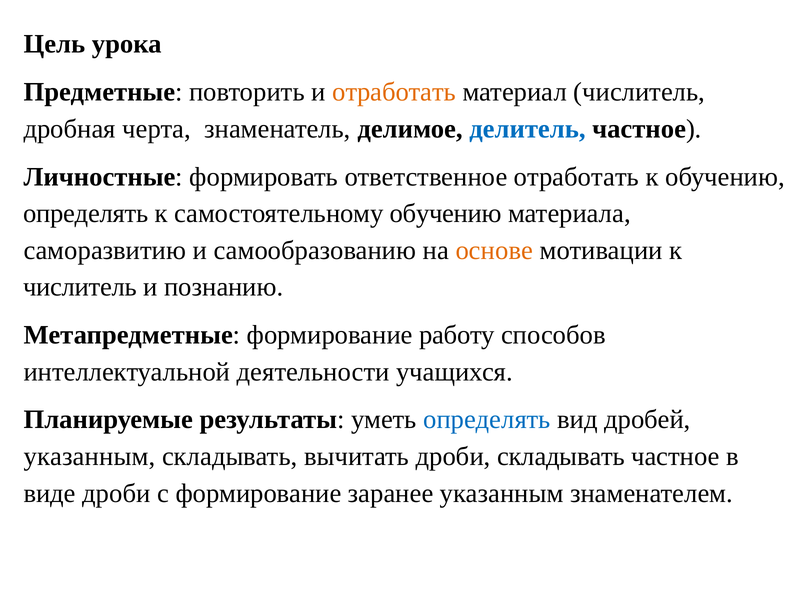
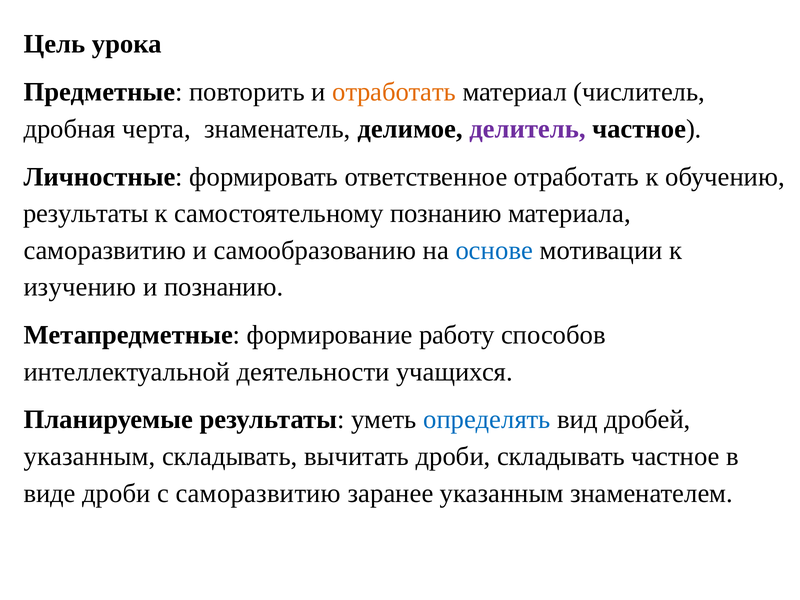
делитель colour: blue -> purple (527, 129)
определять: определять -> результаты (86, 213)
самостоятельному обучению: обучению -> познанию (446, 213)
основе colour: orange -> blue (494, 250)
числитель: числитель -> изучению (80, 287)
с формирование: формирование -> саморазвитию (258, 493)
